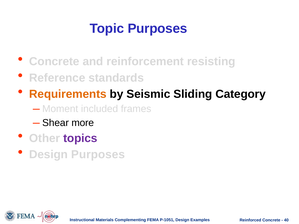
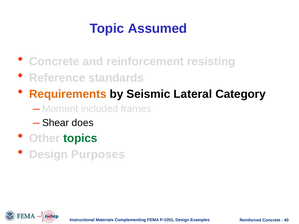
Topic Purposes: Purposes -> Assumed (157, 29)
Sliding: Sliding -> Lateral (193, 94)
more: more -> does (83, 123)
topics colour: purple -> green (80, 138)
